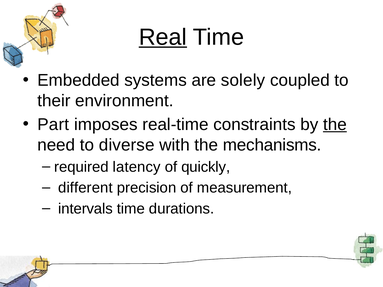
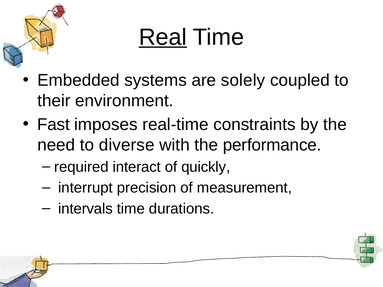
Part: Part -> Fast (53, 125)
the underline: present -> none (335, 125)
mechanisms: mechanisms -> performance (272, 145)
latency: latency -> interact (137, 167)
different: different -> interrupt (85, 188)
